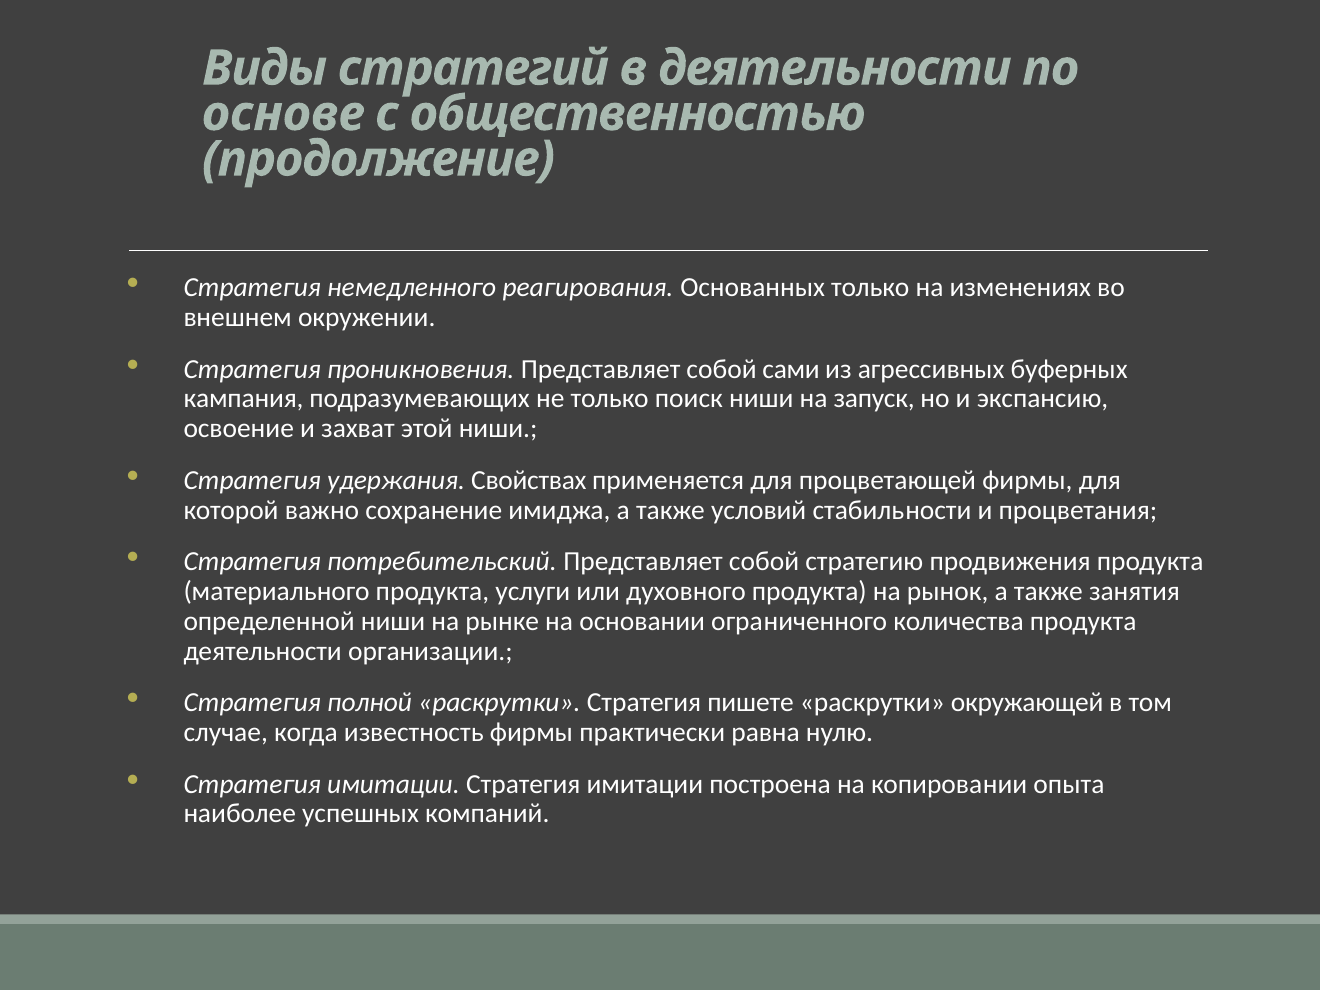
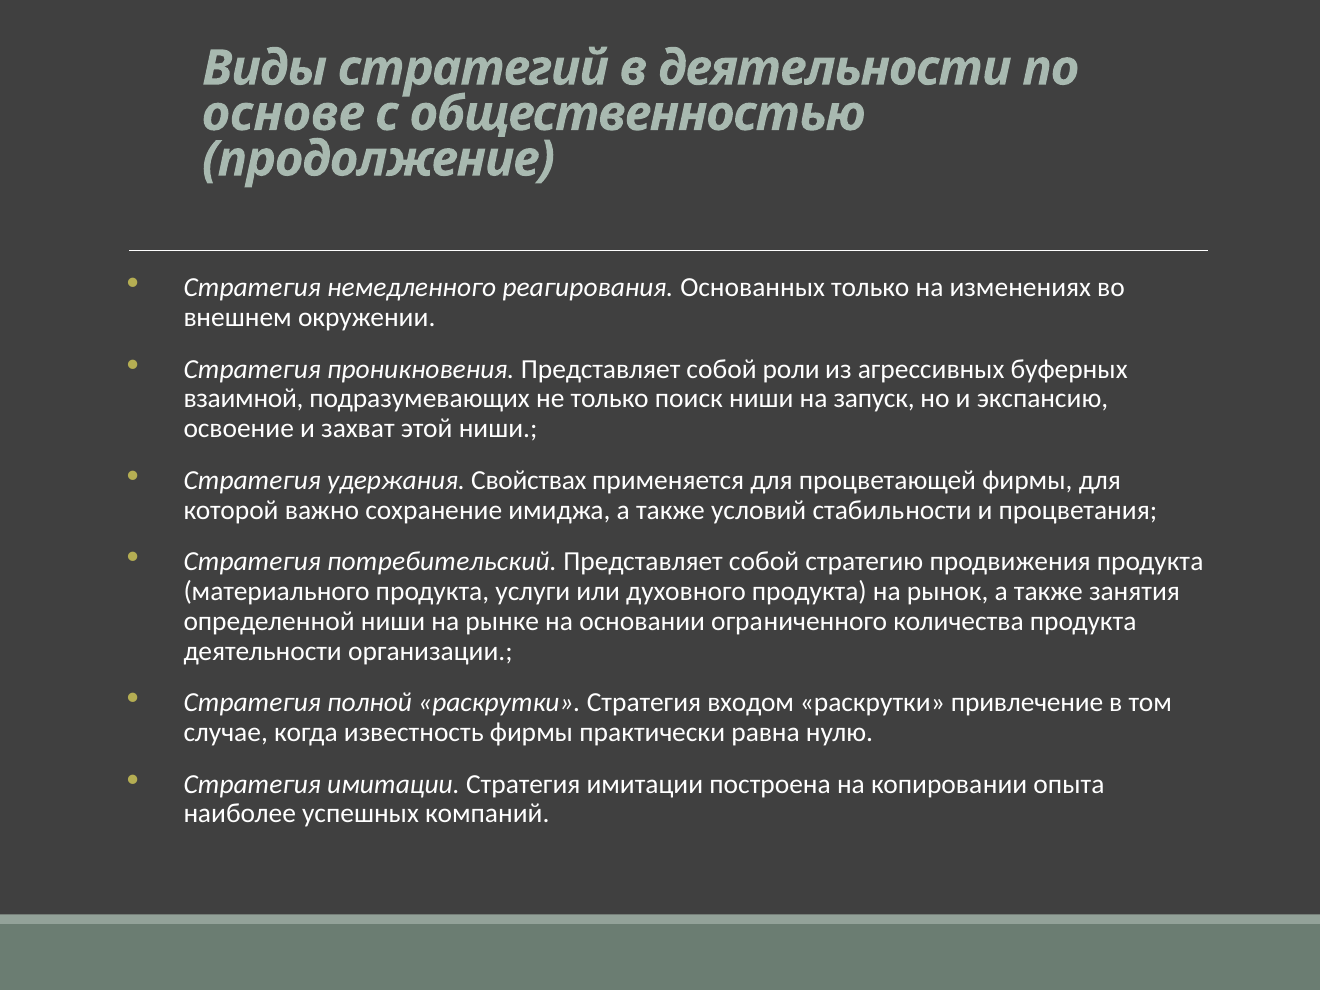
сами: сами -> роли (791, 369)
кампания: кампания -> взаимной (244, 399)
пишете: пишете -> входом (751, 703)
окружающей: окружающей -> привлечение (1027, 703)
